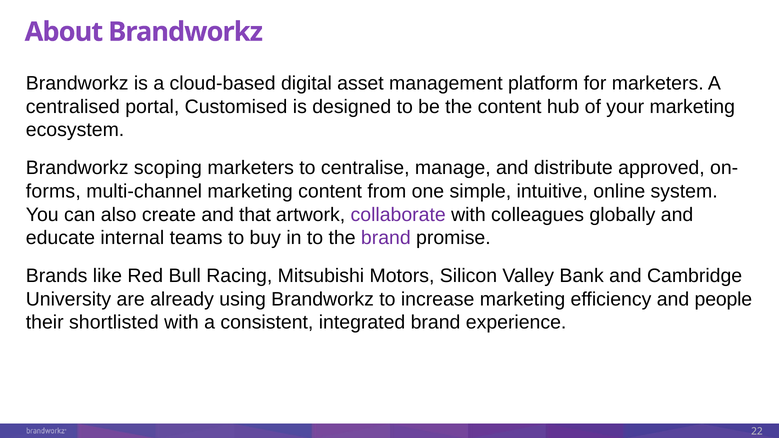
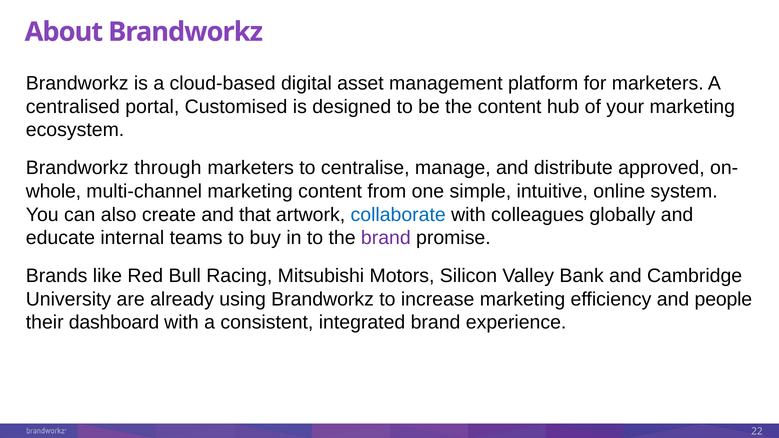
scoping: scoping -> through (168, 168)
forms: forms -> whole (53, 191)
collaborate colour: purple -> blue (398, 215)
shortlisted: shortlisted -> dashboard (114, 323)
